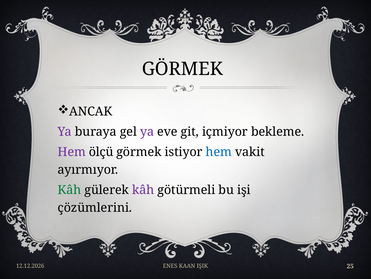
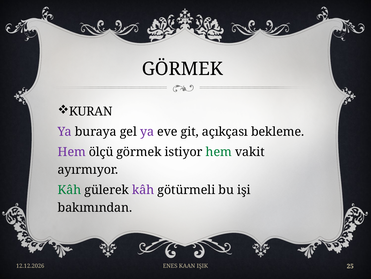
ANCAK: ANCAK -> KURAN (91, 111)
içmiyor: içmiyor -> açıkçası (225, 131)
hem colour: blue -> green (219, 152)
çözümlerini: çözümlerini -> bakımından (95, 207)
